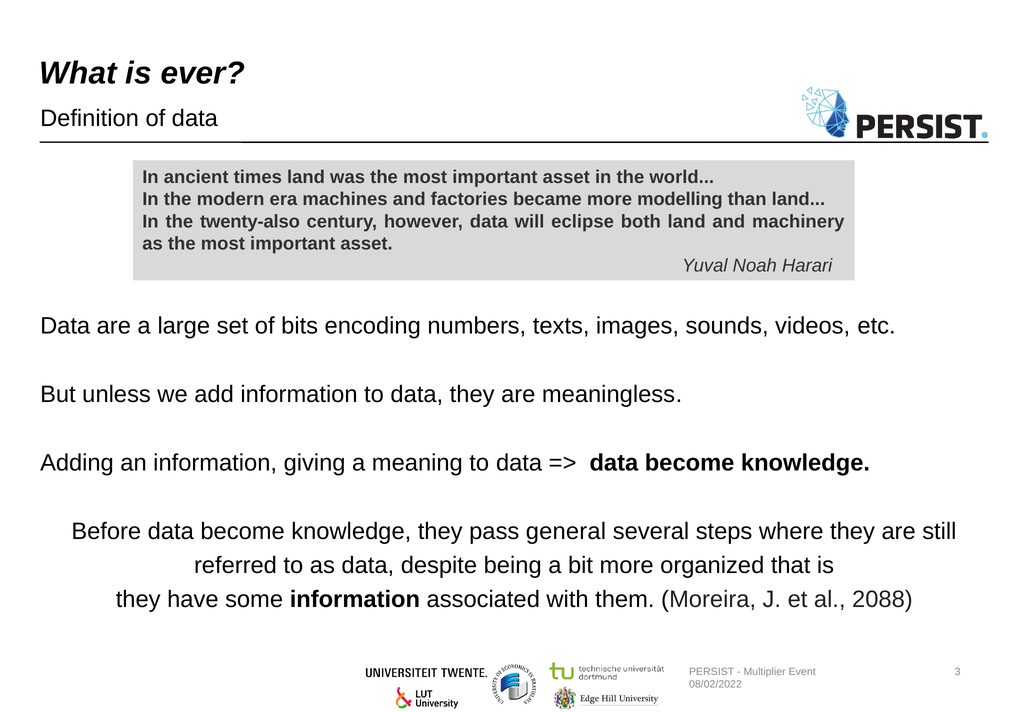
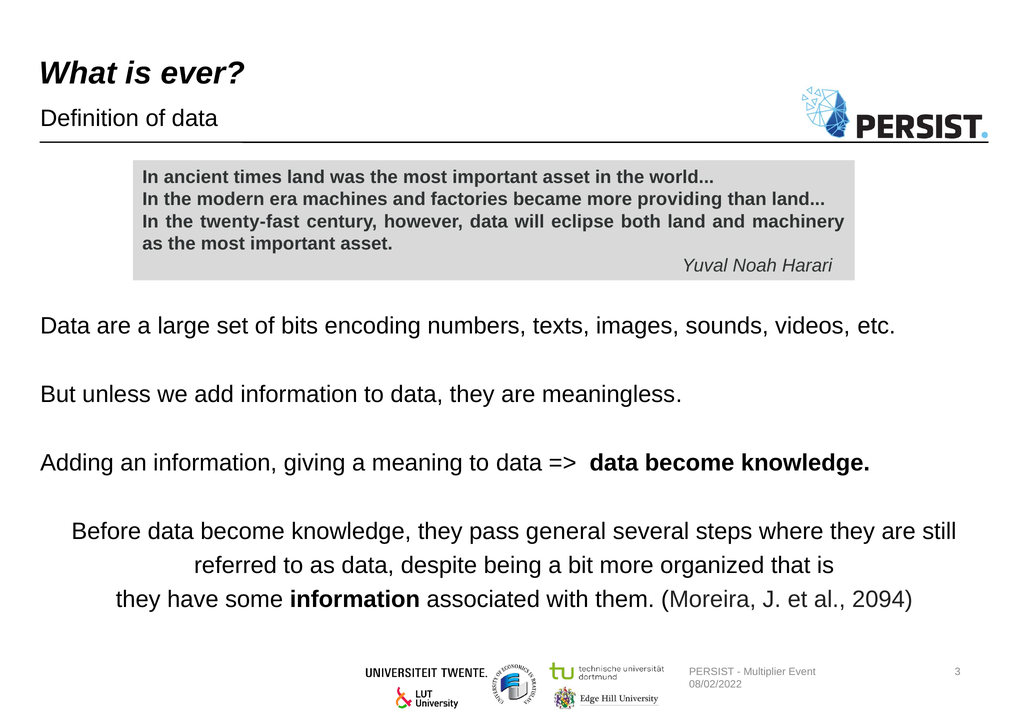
modelling: modelling -> providing (680, 199)
twenty-also: twenty-also -> twenty-fast (250, 221)
2088: 2088 -> 2094 (882, 599)
